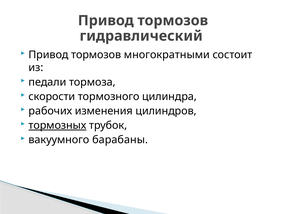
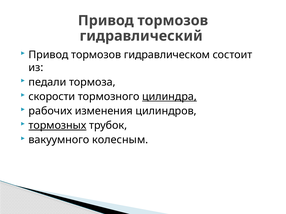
многократными: многократными -> гидравлическом (167, 55)
цилиндра underline: none -> present (169, 97)
барабаны: барабаны -> колесным (120, 140)
